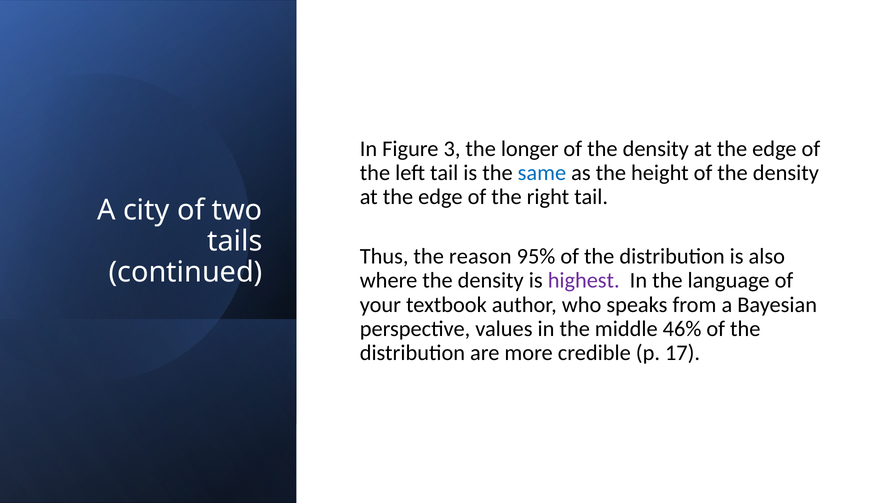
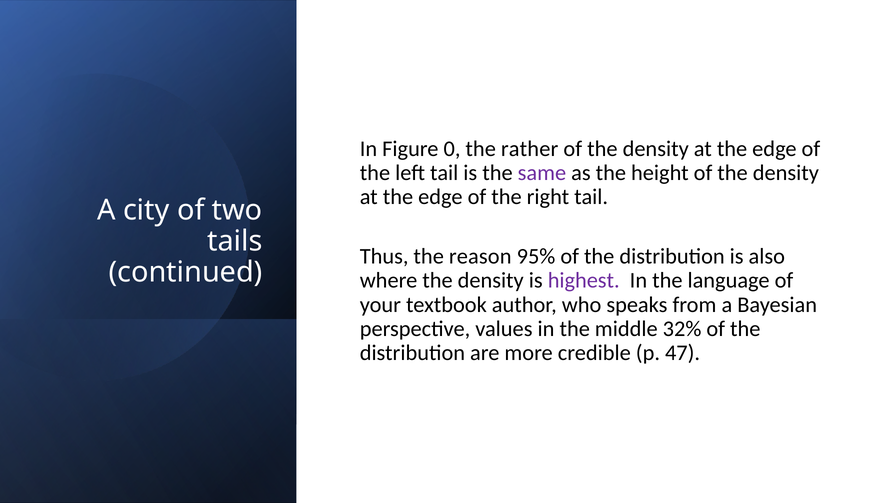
3: 3 -> 0 (452, 149)
longer: longer -> rather (530, 149)
same colour: blue -> purple (542, 173)
46%: 46% -> 32% (682, 329)
17: 17 -> 47 (683, 353)
